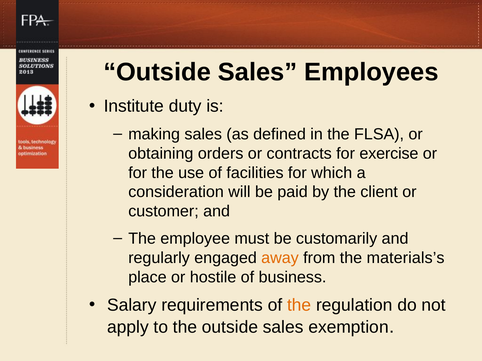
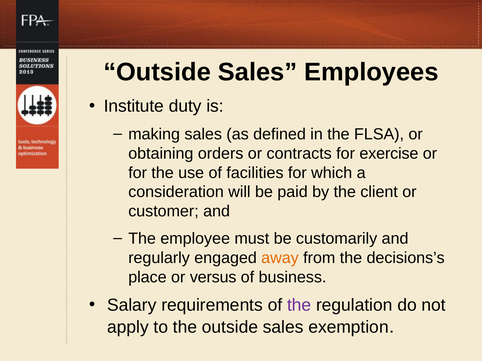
materials’s: materials’s -> decisions’s (406, 258)
hostile: hostile -> versus (213, 277)
the colour: orange -> purple (299, 305)
